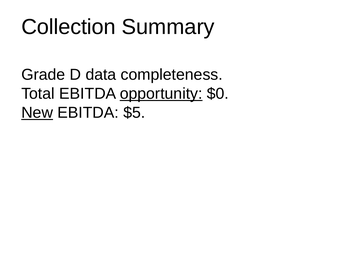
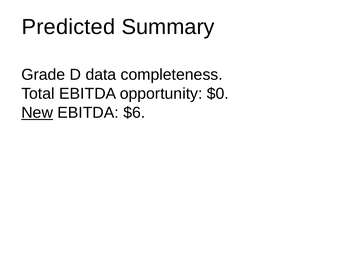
Collection: Collection -> Predicted (68, 27)
opportunity underline: present -> none (161, 94)
$5: $5 -> $6 (134, 113)
